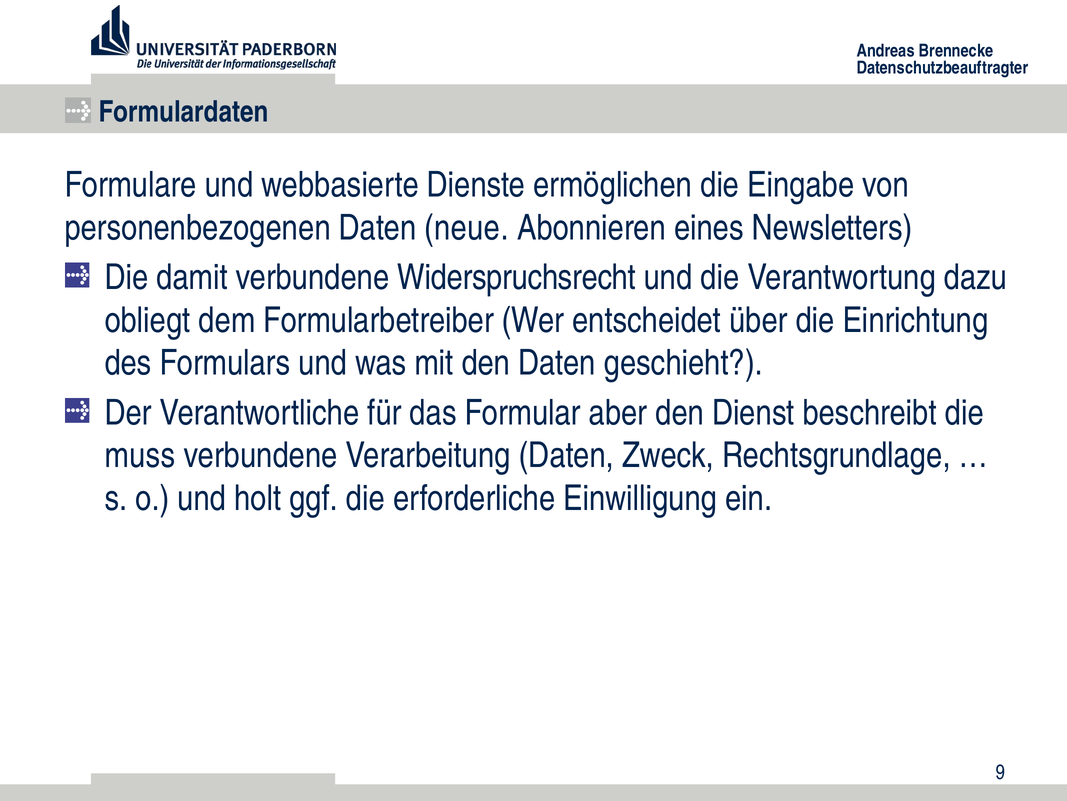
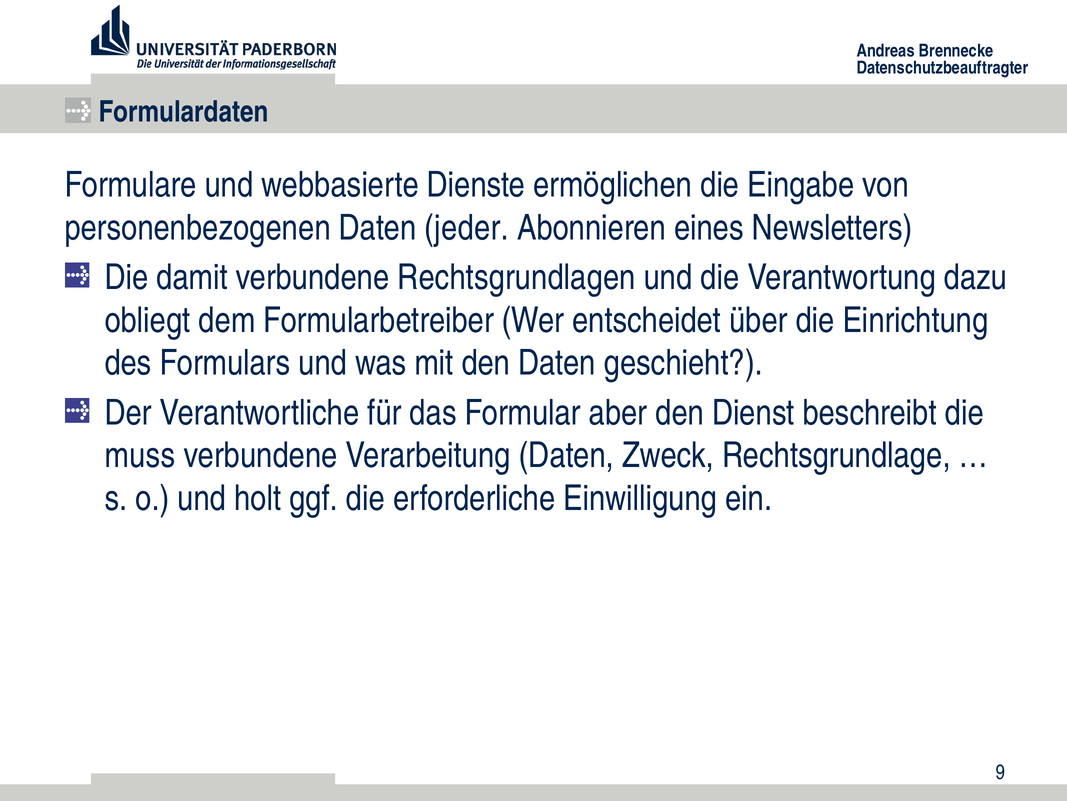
neue: neue -> jeder (467, 228)
Widerspruchsrecht: Widerspruchsrecht -> Rechtsgrundlagen (516, 277)
